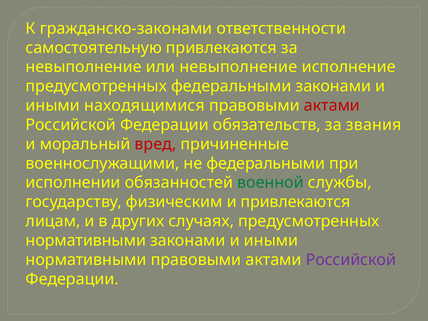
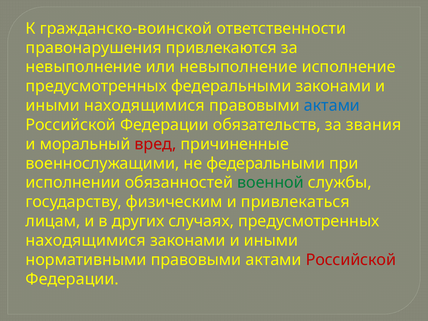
гражданско-законами: гражданско-законами -> гражданско-воинской (126, 28)
самостоятельную: самостоятельную -> правонарушения (94, 48)
актами colour: red -> blue (332, 106)
и привлекаются: привлекаются -> привлекаться (295, 202)
нормативными: нормативными -> находящимися (86, 240)
Российской colour: purple -> red (351, 260)
